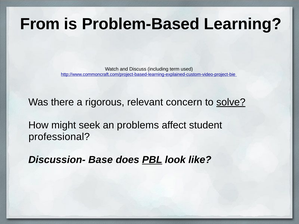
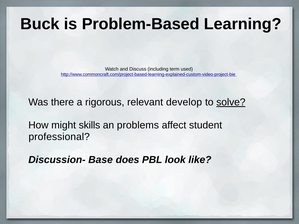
From: From -> Buck (40, 24)
concern: concern -> develop (184, 102)
seek: seek -> skills (89, 125)
PBL underline: present -> none (152, 160)
